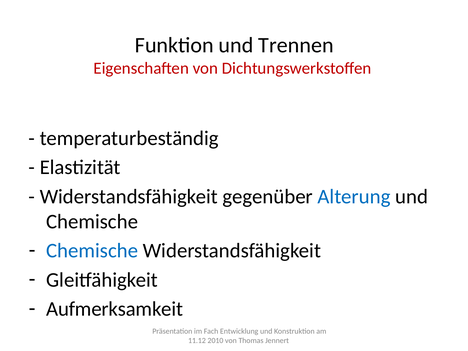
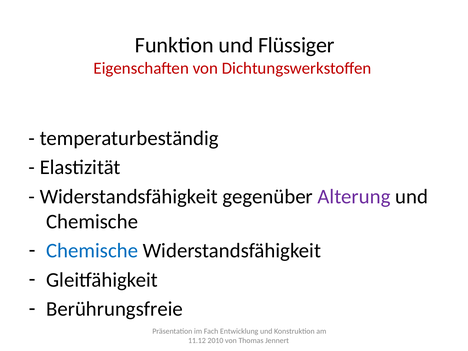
Trennen: Trennen -> Flüssiger (296, 45)
Alterung colour: blue -> purple (354, 197)
Aufmerksamkeit: Aufmerksamkeit -> Berührungsfreie (115, 309)
